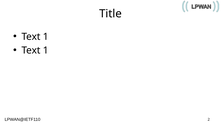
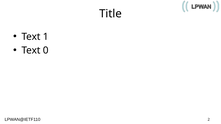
1: 1 -> 0 (46, 50)
